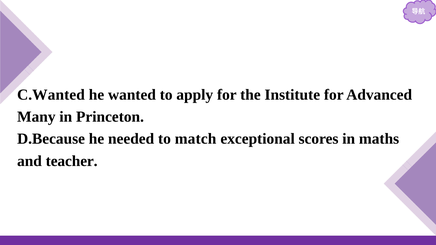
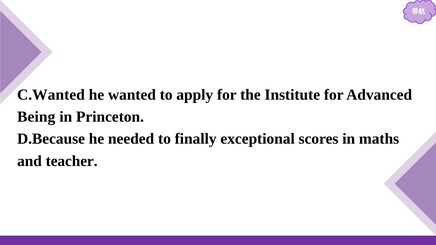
Many: Many -> Being (36, 117)
match: match -> finally (196, 139)
